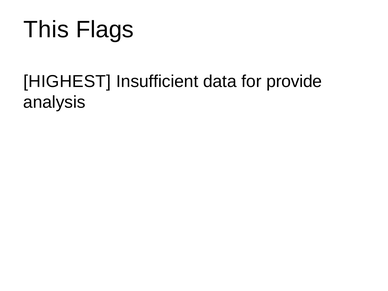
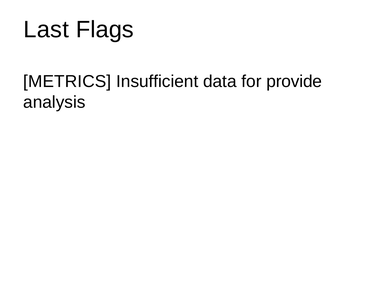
This: This -> Last (46, 29)
HIGHEST: HIGHEST -> METRICS (67, 81)
